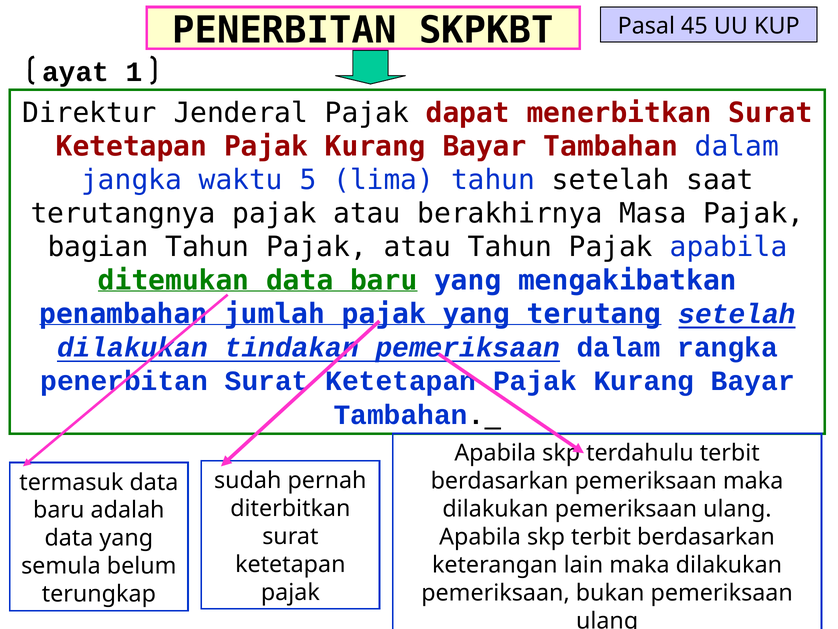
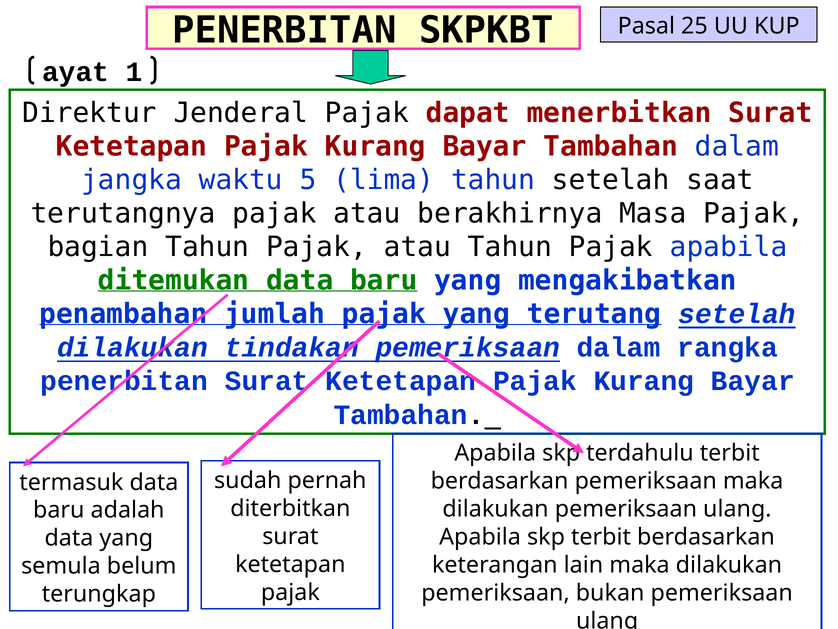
45: 45 -> 25 (694, 26)
